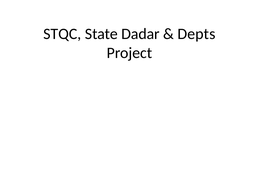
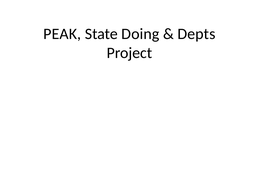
STQC: STQC -> PEAK (62, 34)
Dadar: Dadar -> Doing (140, 34)
